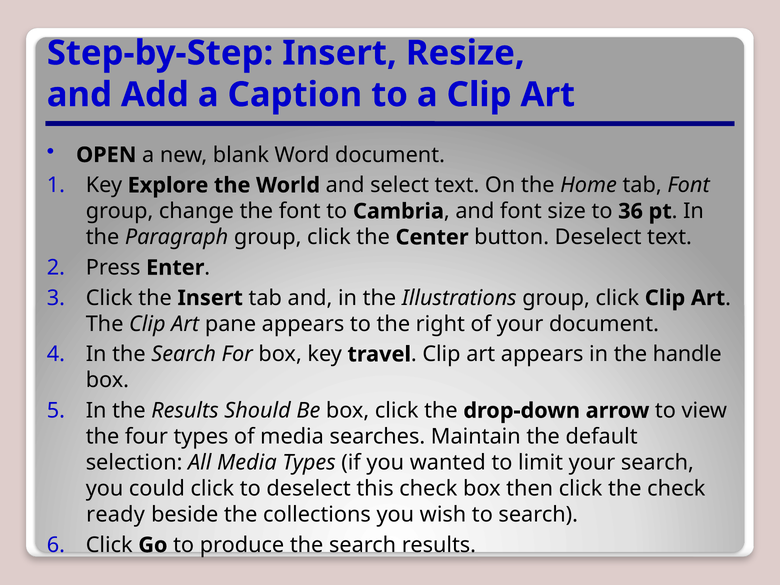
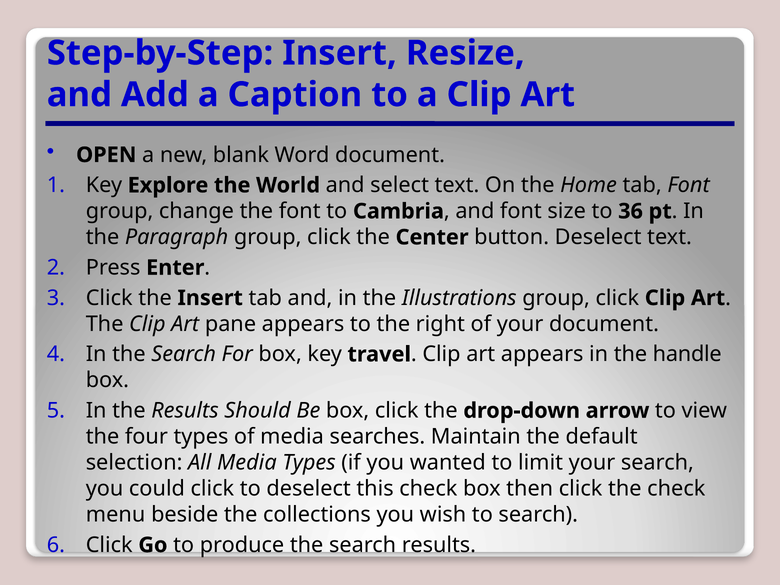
ready: ready -> menu (116, 515)
